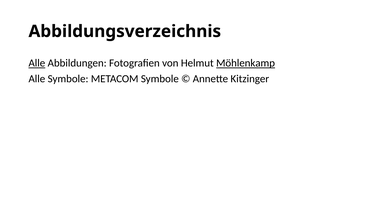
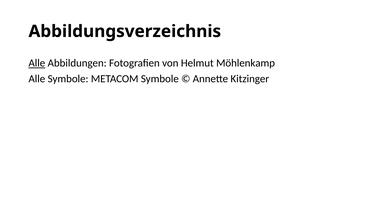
Möhlenkamp underline: present -> none (246, 63)
